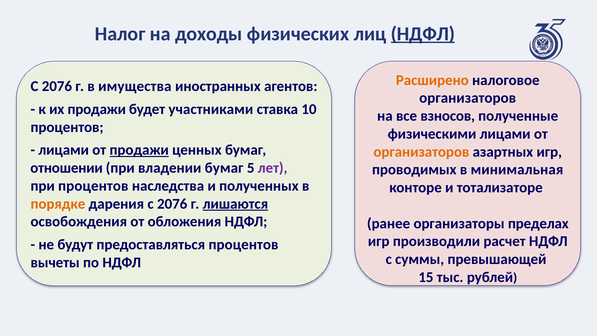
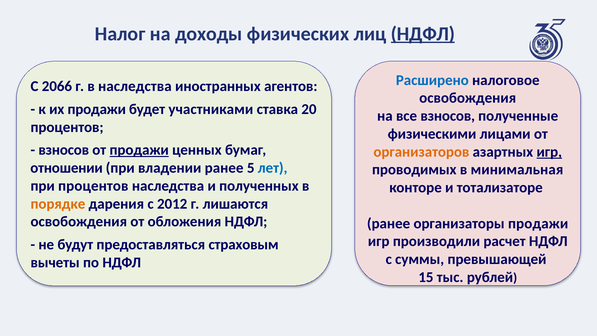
Расширено colour: orange -> blue (432, 80)
2076: 2076 -> 2066 (57, 86)
в имущества: имущества -> наследства (135, 86)
организаторов: организаторов -> освобождения (468, 98)
10: 10 -> 20 (309, 109)
лицами: лицами -> взносов (64, 150)
игр underline: none -> present (549, 152)
владении бумаг: бумаг -> ранее (224, 168)
лет colour: purple -> blue (273, 168)
дарения с 2076: 2076 -> 2012 (172, 204)
лишаются underline: present -> none (235, 204)
организаторы пределах: пределах -> продажи (538, 223)
предоставляться процентов: процентов -> страховым (244, 244)
